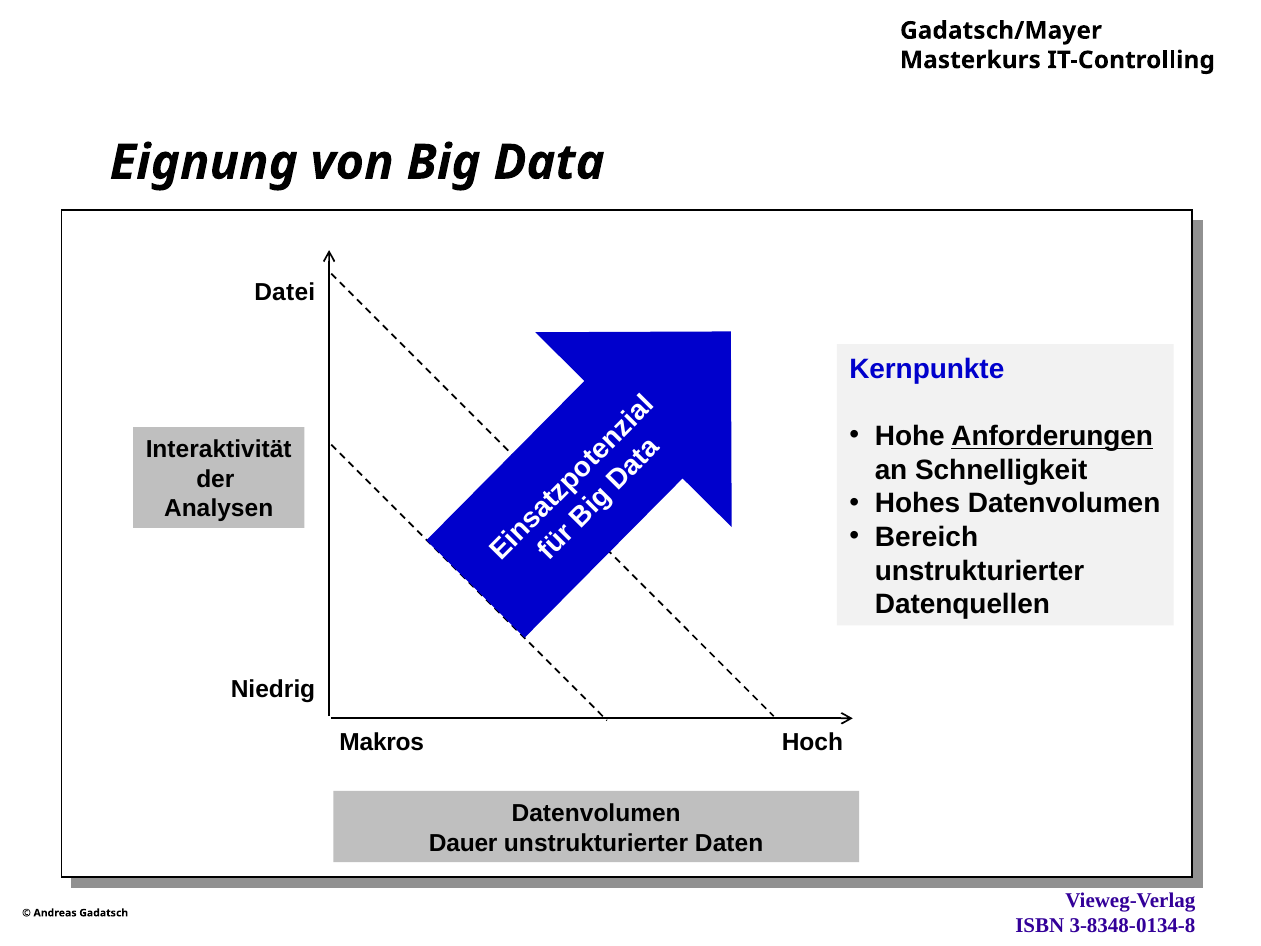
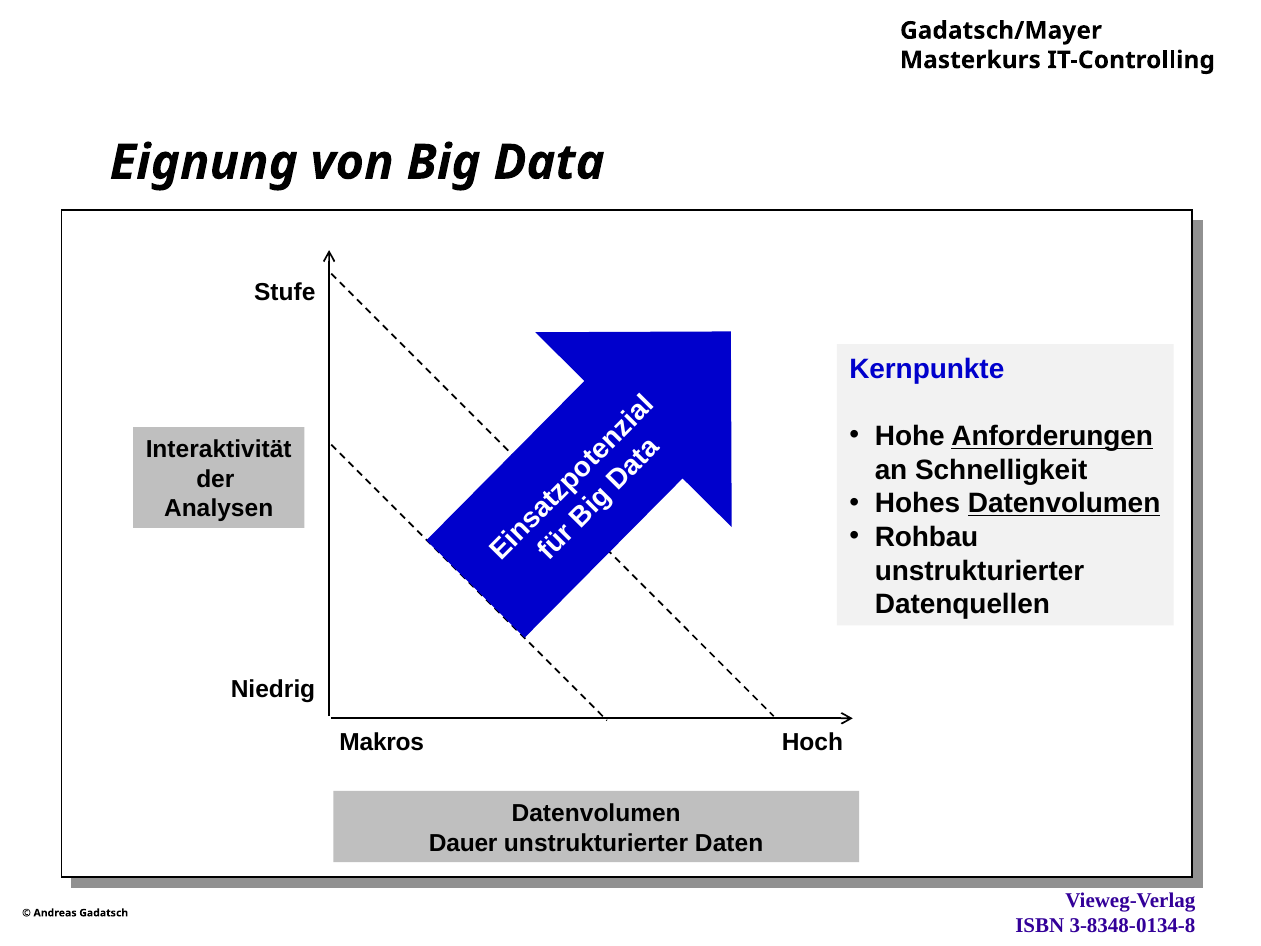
Datei: Datei -> Stufe (285, 292)
Datenvolumen underline: none -> present (1064, 503)
Bereich: Bereich -> Rohbau (927, 537)
